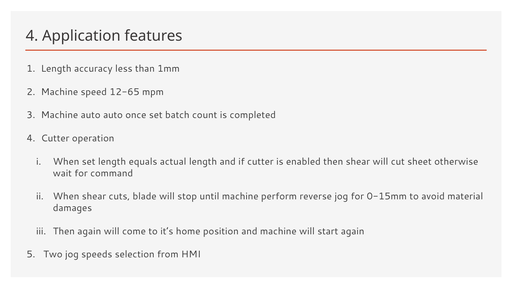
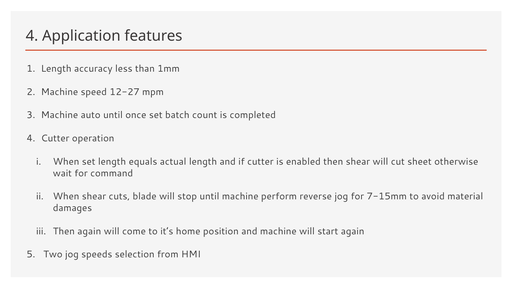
12-65: 12-65 -> 12-27 (125, 92)
auto auto: auto -> until (113, 115)
0-15mm: 0-15mm -> 7-15mm (387, 196)
